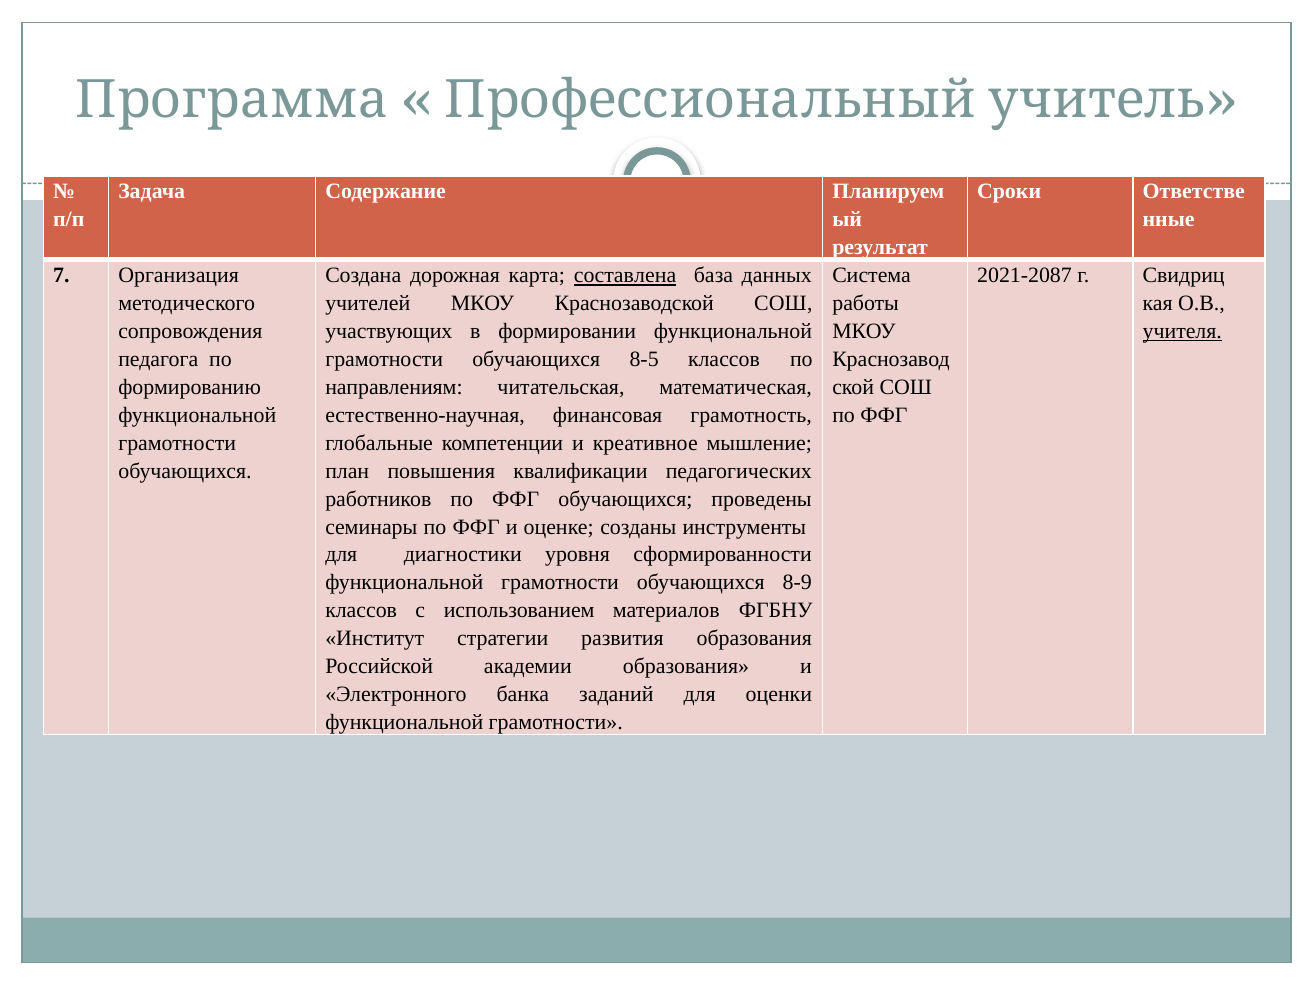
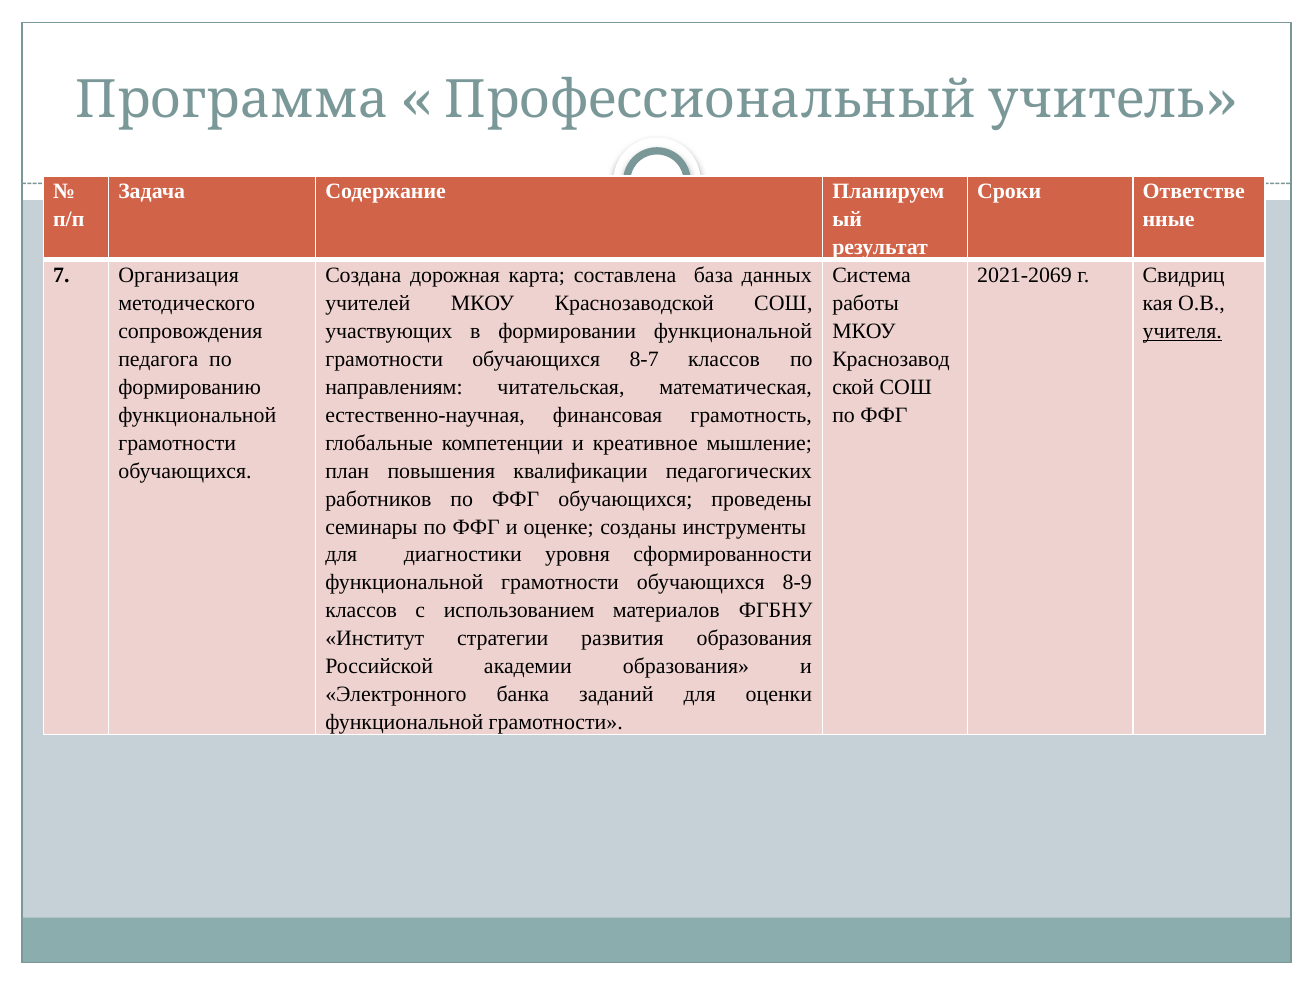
составлена underline: present -> none (625, 276)
2021-2087: 2021-2087 -> 2021-2069 (1024, 276)
8-5: 8-5 -> 8-7 (644, 360)
